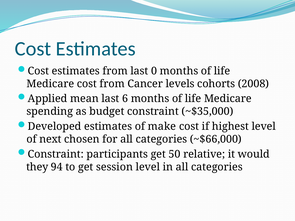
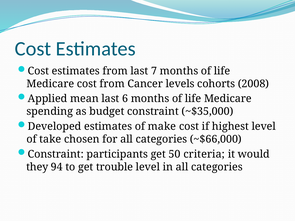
0: 0 -> 7 (154, 71)
next: next -> take (50, 139)
relative: relative -> criteria (204, 154)
session: session -> trouble (115, 167)
